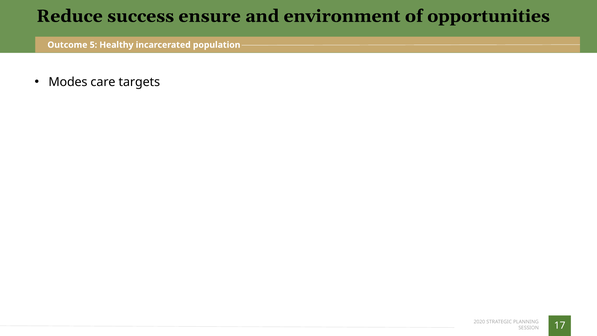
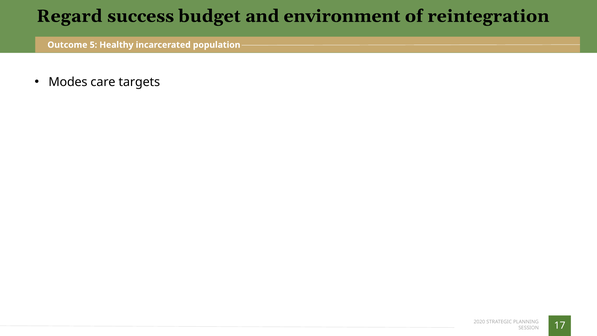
Reduce: Reduce -> Regard (69, 16)
ensure: ensure -> budget (210, 16)
opportunities: opportunities -> reintegration (488, 16)
